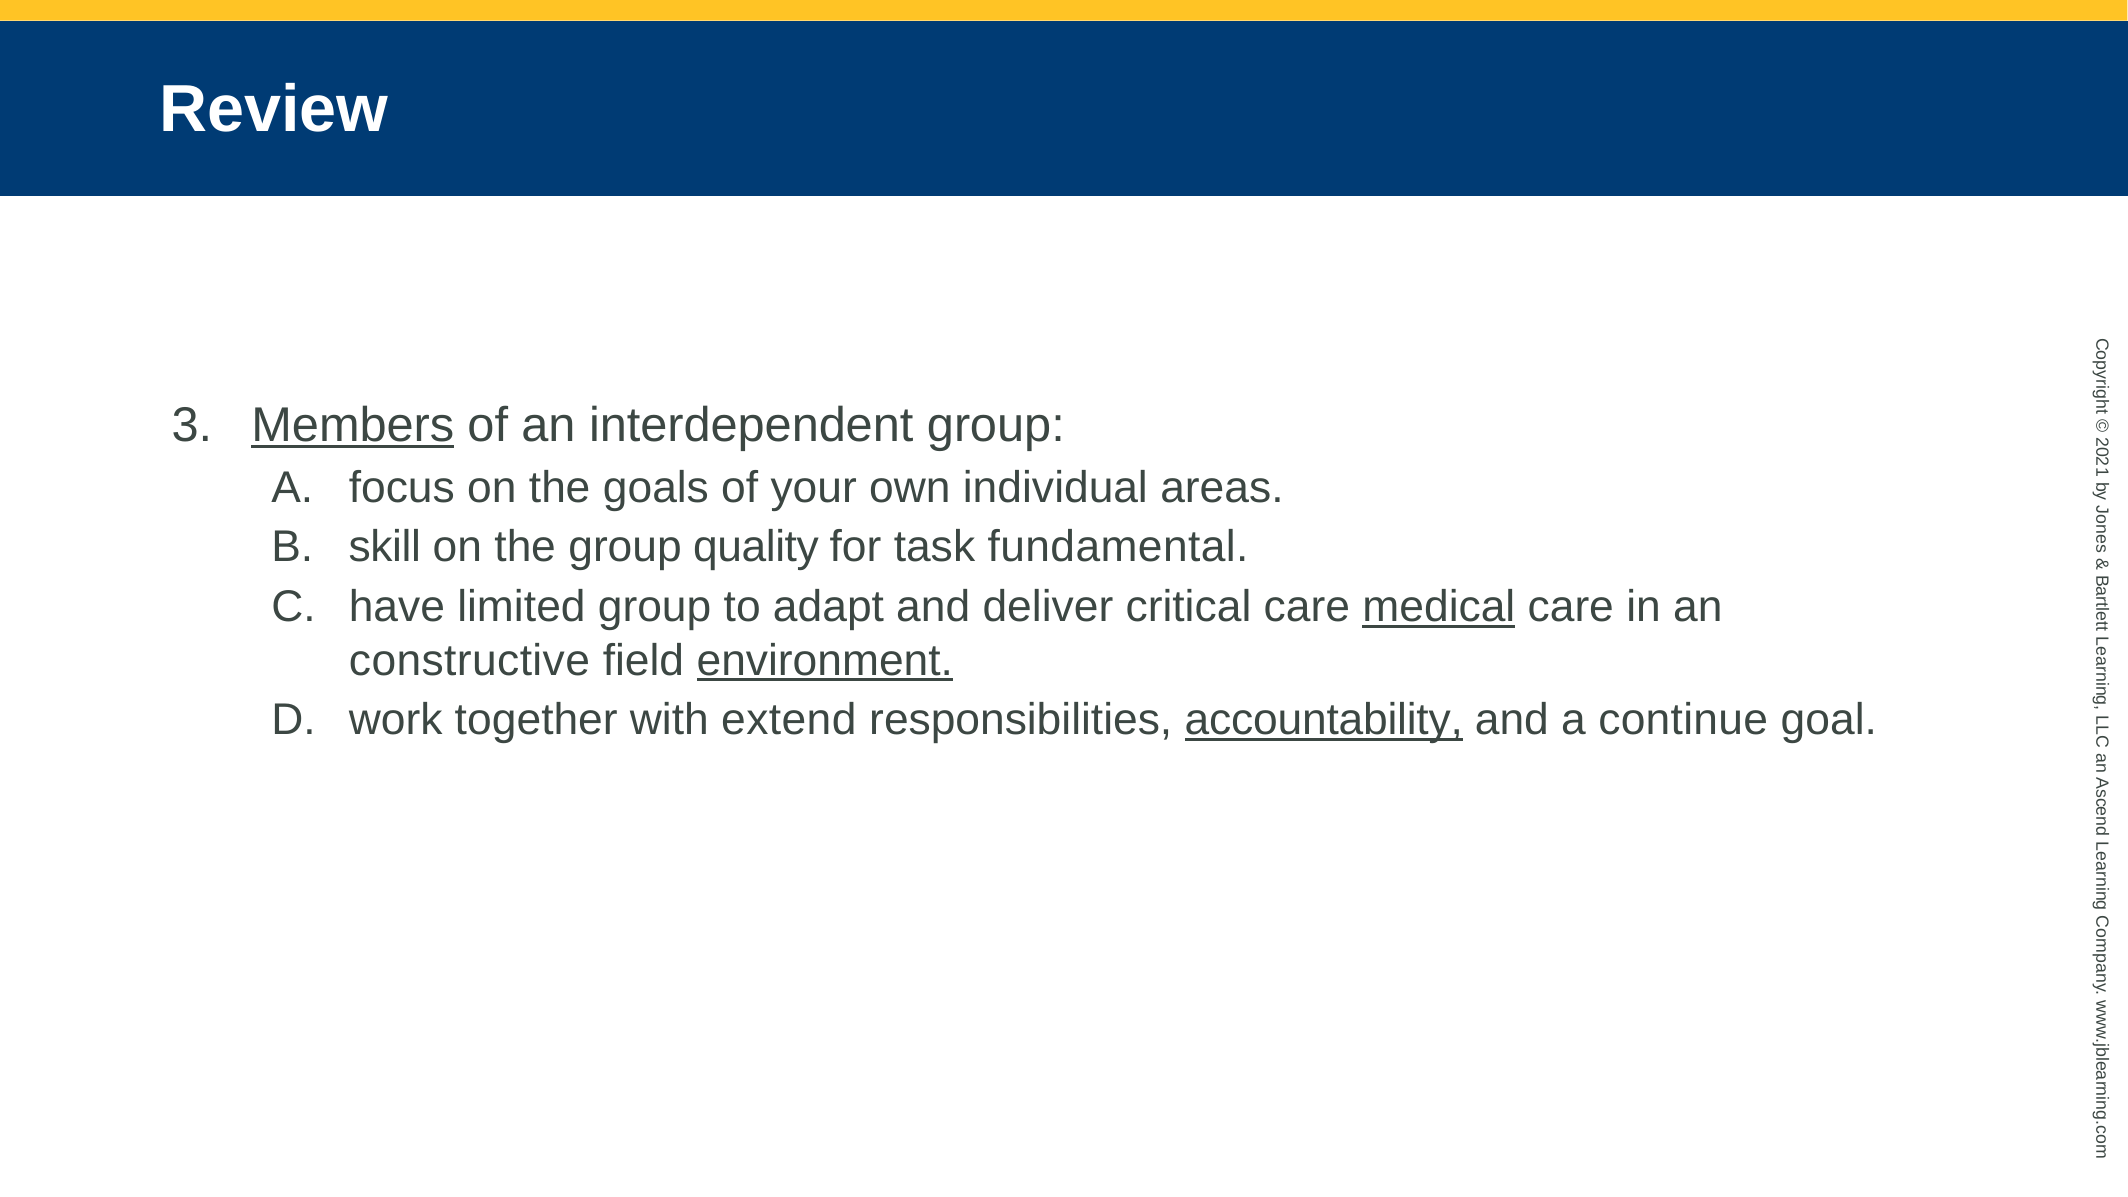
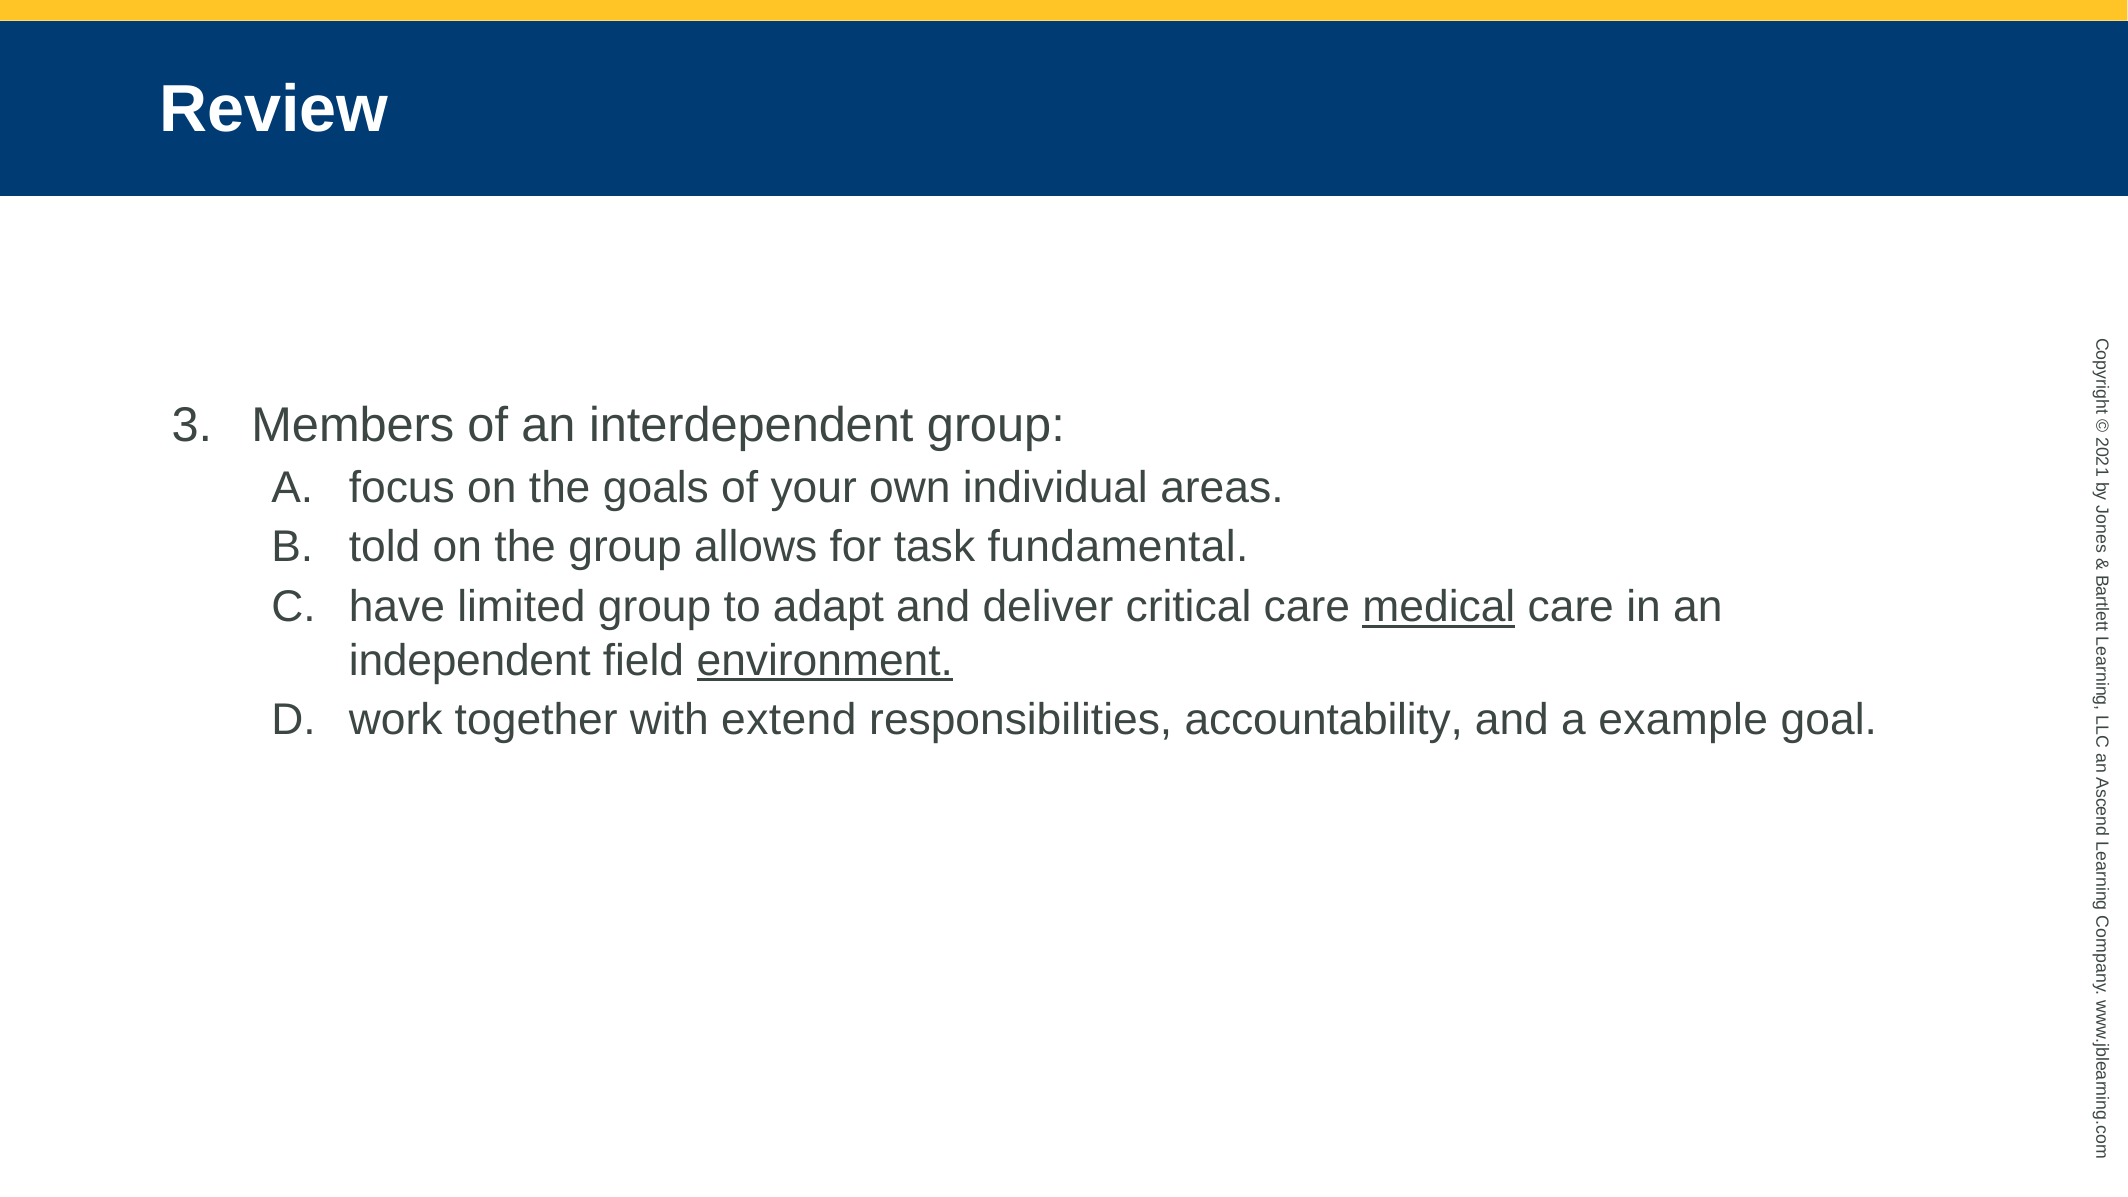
Members underline: present -> none (353, 425)
skill: skill -> told (385, 547)
quality: quality -> allows (756, 547)
constructive: constructive -> independent (470, 660)
accountability underline: present -> none (1324, 720)
continue: continue -> example (1683, 720)
